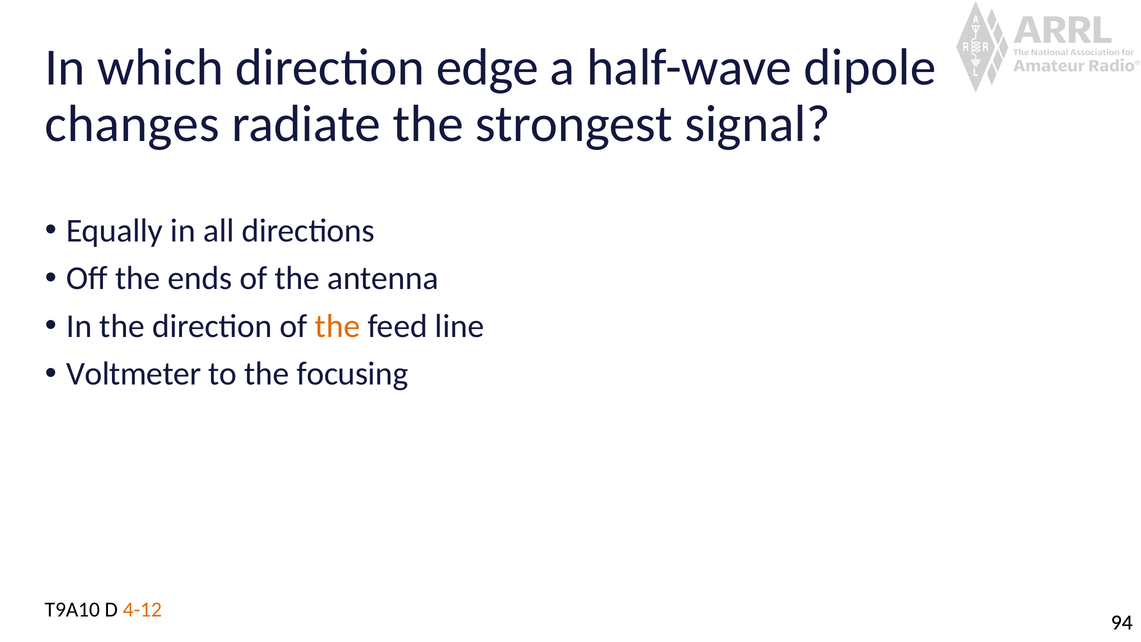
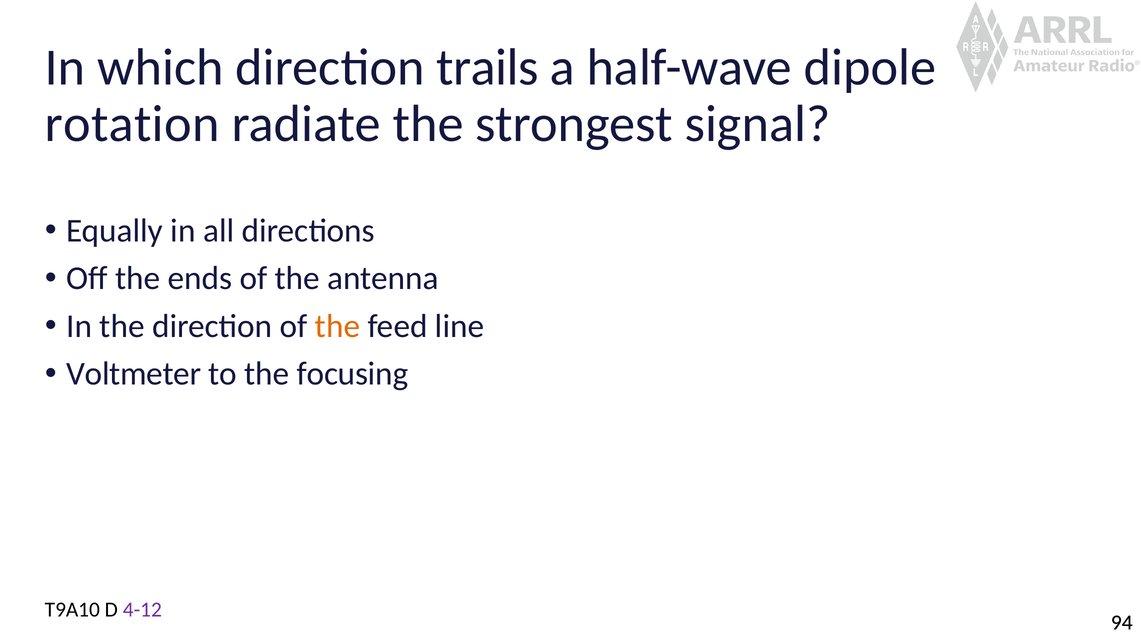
edge: edge -> trails (487, 68)
changes: changes -> rotation (132, 124)
4-12 colour: orange -> purple (142, 610)
